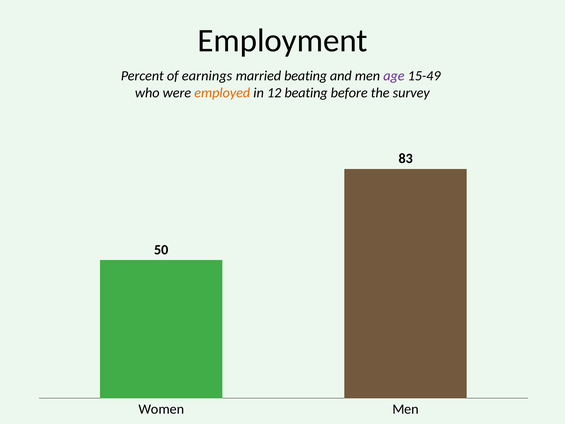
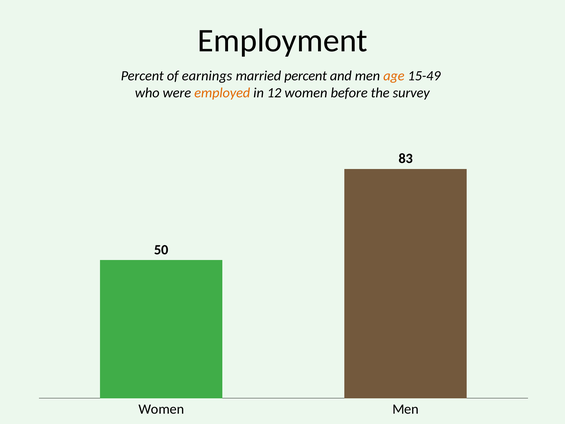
married beating: beating -> percent (306, 76)
age colour: purple -> orange (394, 76)
12 beating: beating -> women (306, 93)
